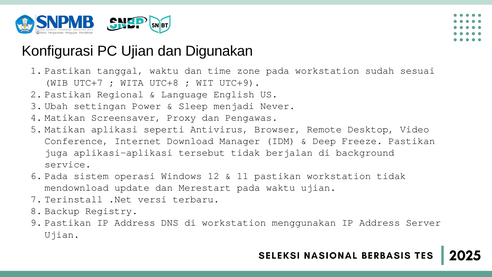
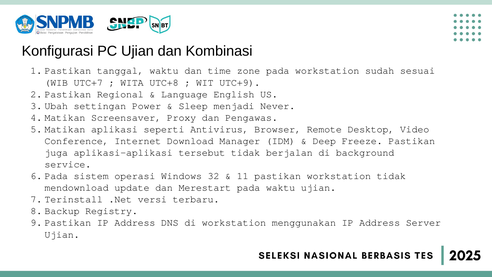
Digunakan: Digunakan -> Kombinasi (219, 51)
12: 12 -> 32 (214, 176)
